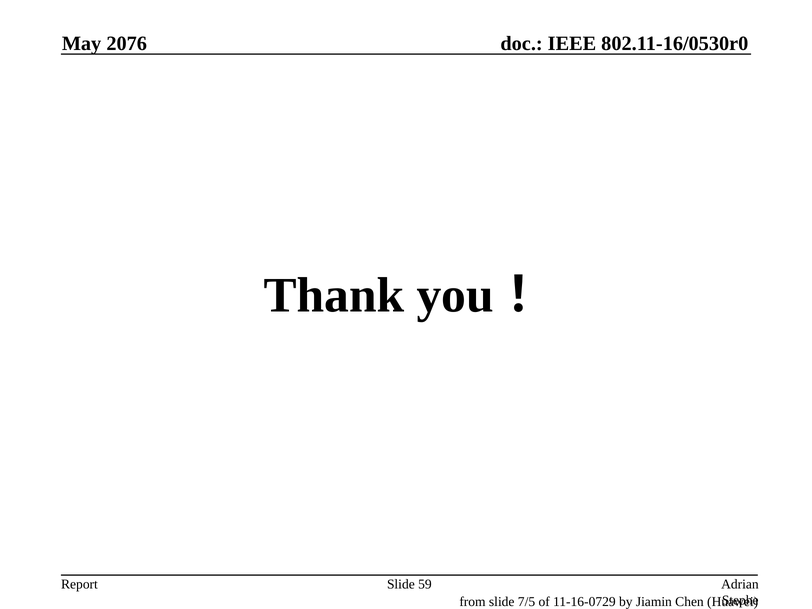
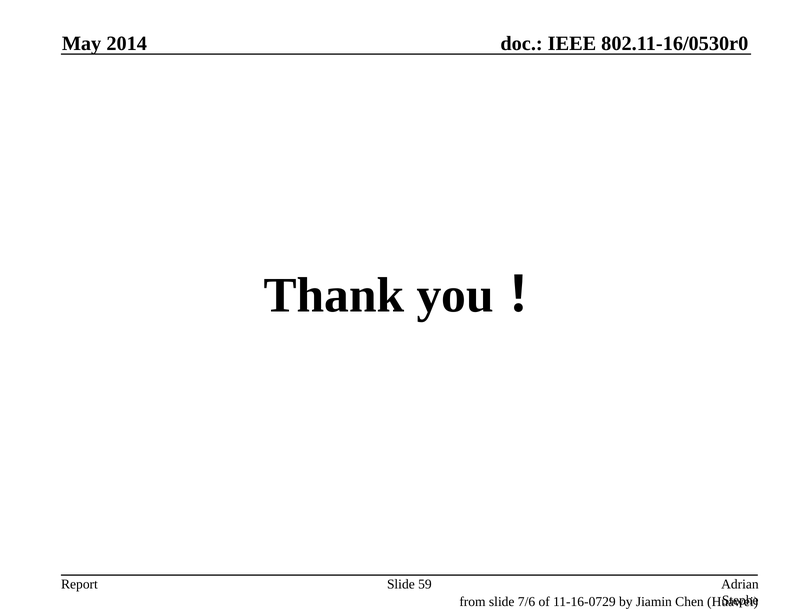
2076: 2076 -> 2014 (127, 43)
7/5: 7/5 -> 7/6 (527, 602)
